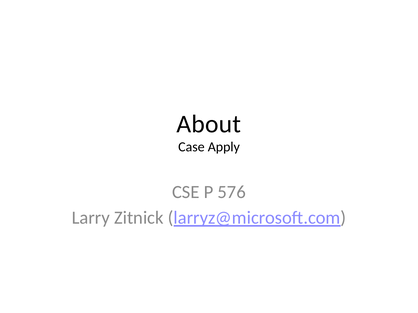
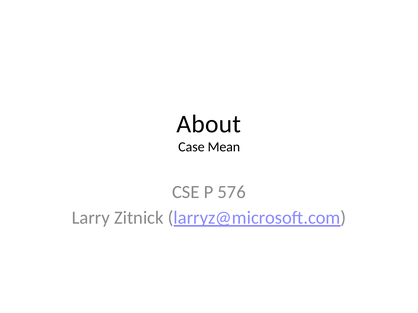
Apply: Apply -> Mean (224, 147)
